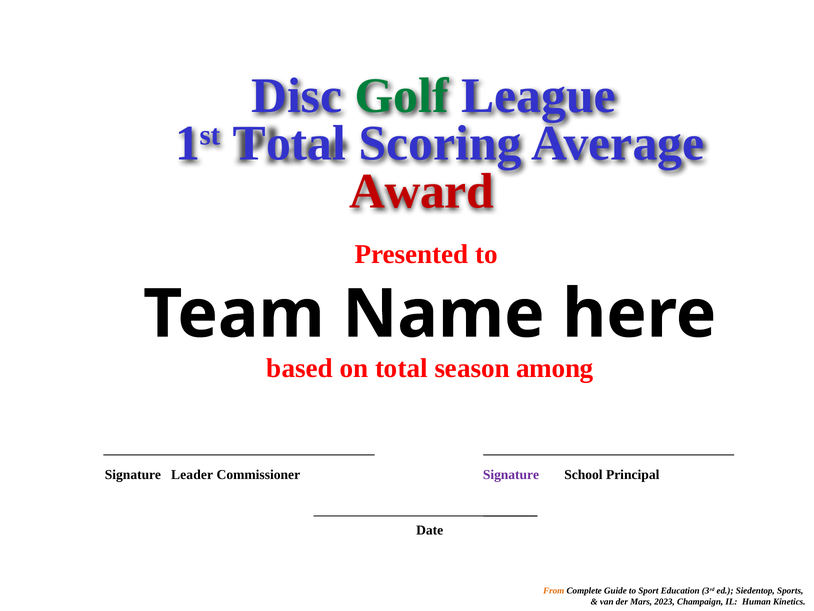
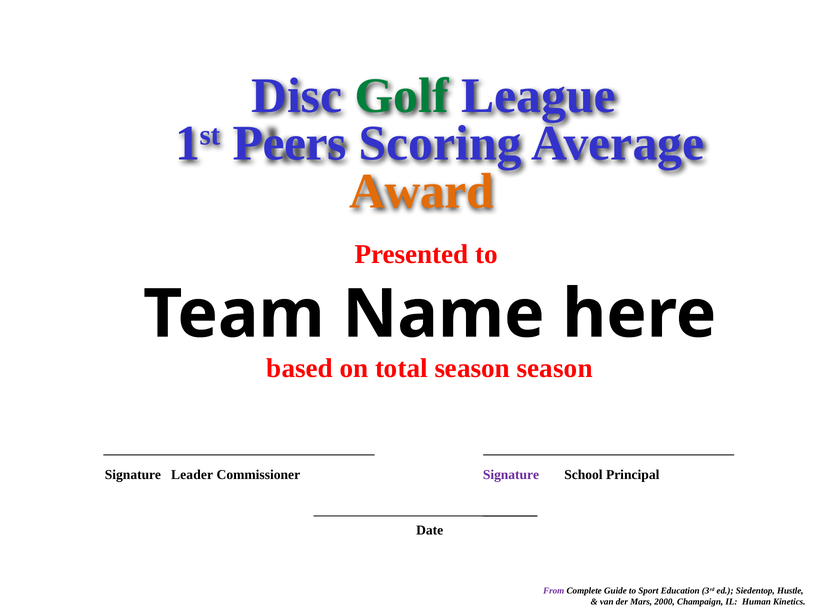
1st Total: Total -> Peers (290, 143)
Award colour: red -> orange (421, 191)
among: among -> season (555, 368)
From colour: orange -> purple (554, 590)
Sports: Sports -> Hustle (790, 590)
2023: 2023 -> 2000 (665, 601)
